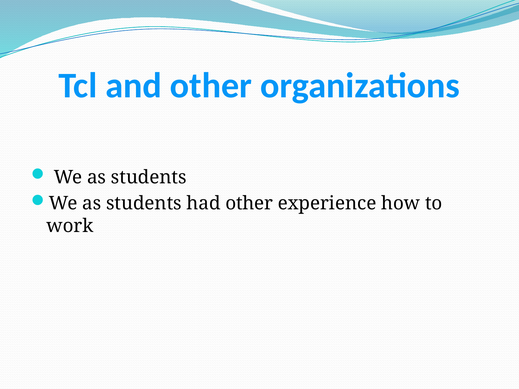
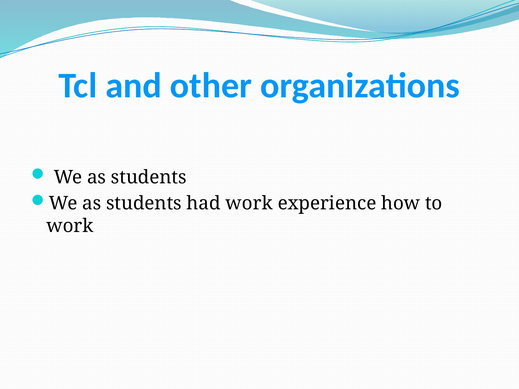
had other: other -> work (249, 204)
